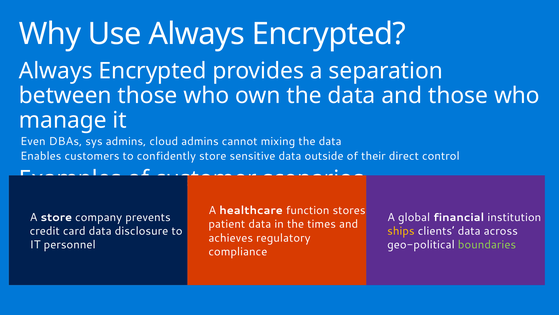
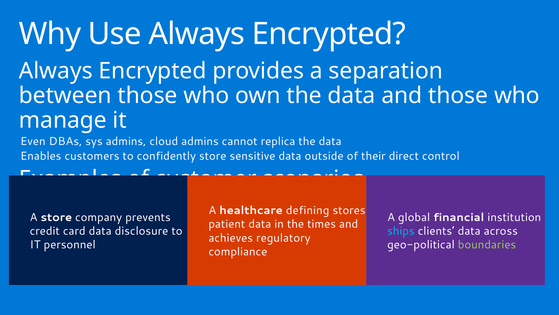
mixing: mixing -> replica (278, 141)
function: function -> defining (308, 210)
ships colour: yellow -> light blue (401, 231)
